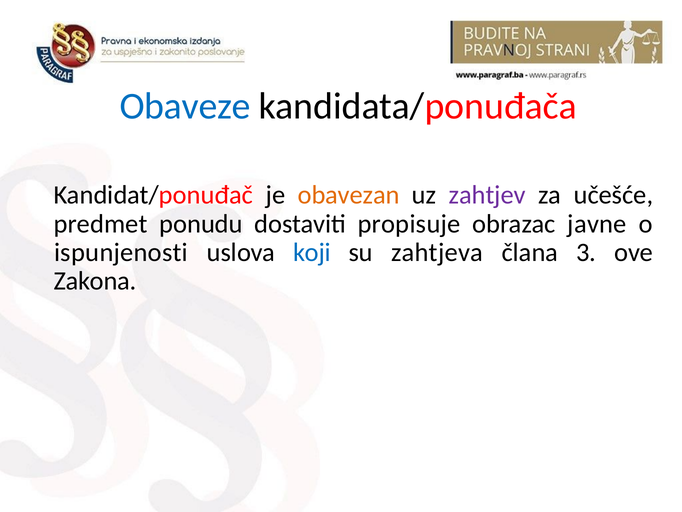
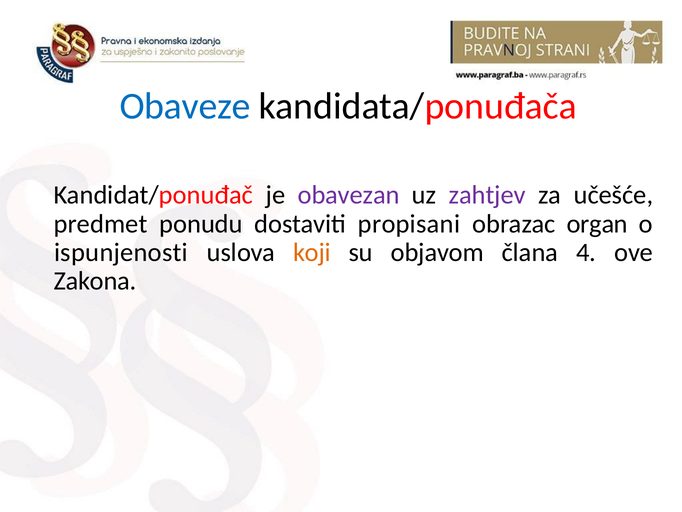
obavezan colour: orange -> purple (349, 195)
propisuje: propisuje -> propisani (409, 224)
javne: javne -> organ (597, 224)
koji colour: blue -> orange (312, 252)
zahtjeva: zahtjeva -> objavom (437, 252)
3: 3 -> 4 (586, 252)
